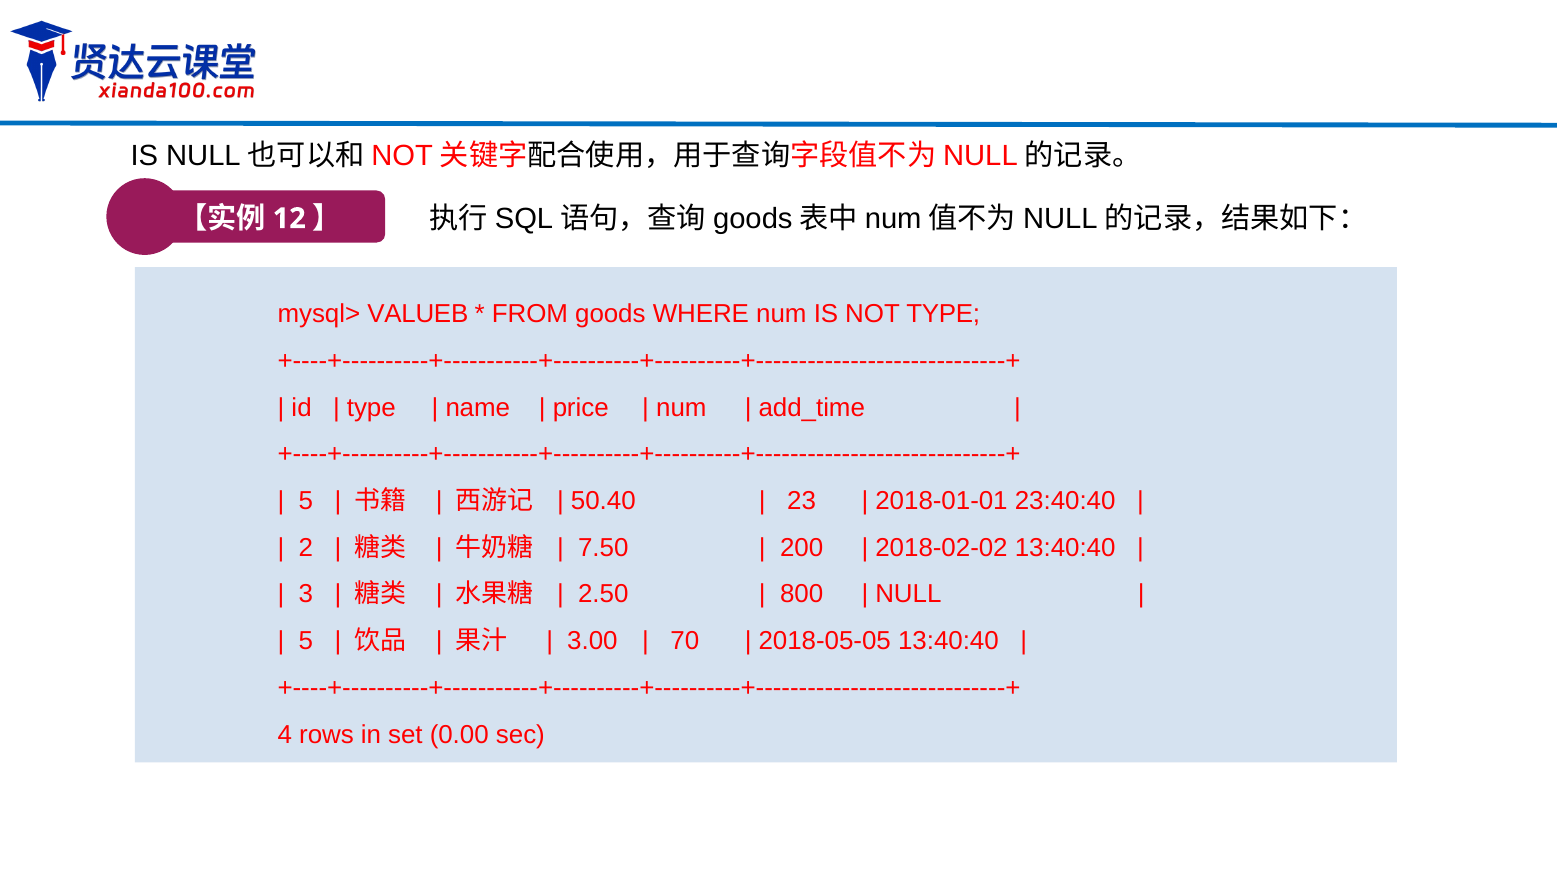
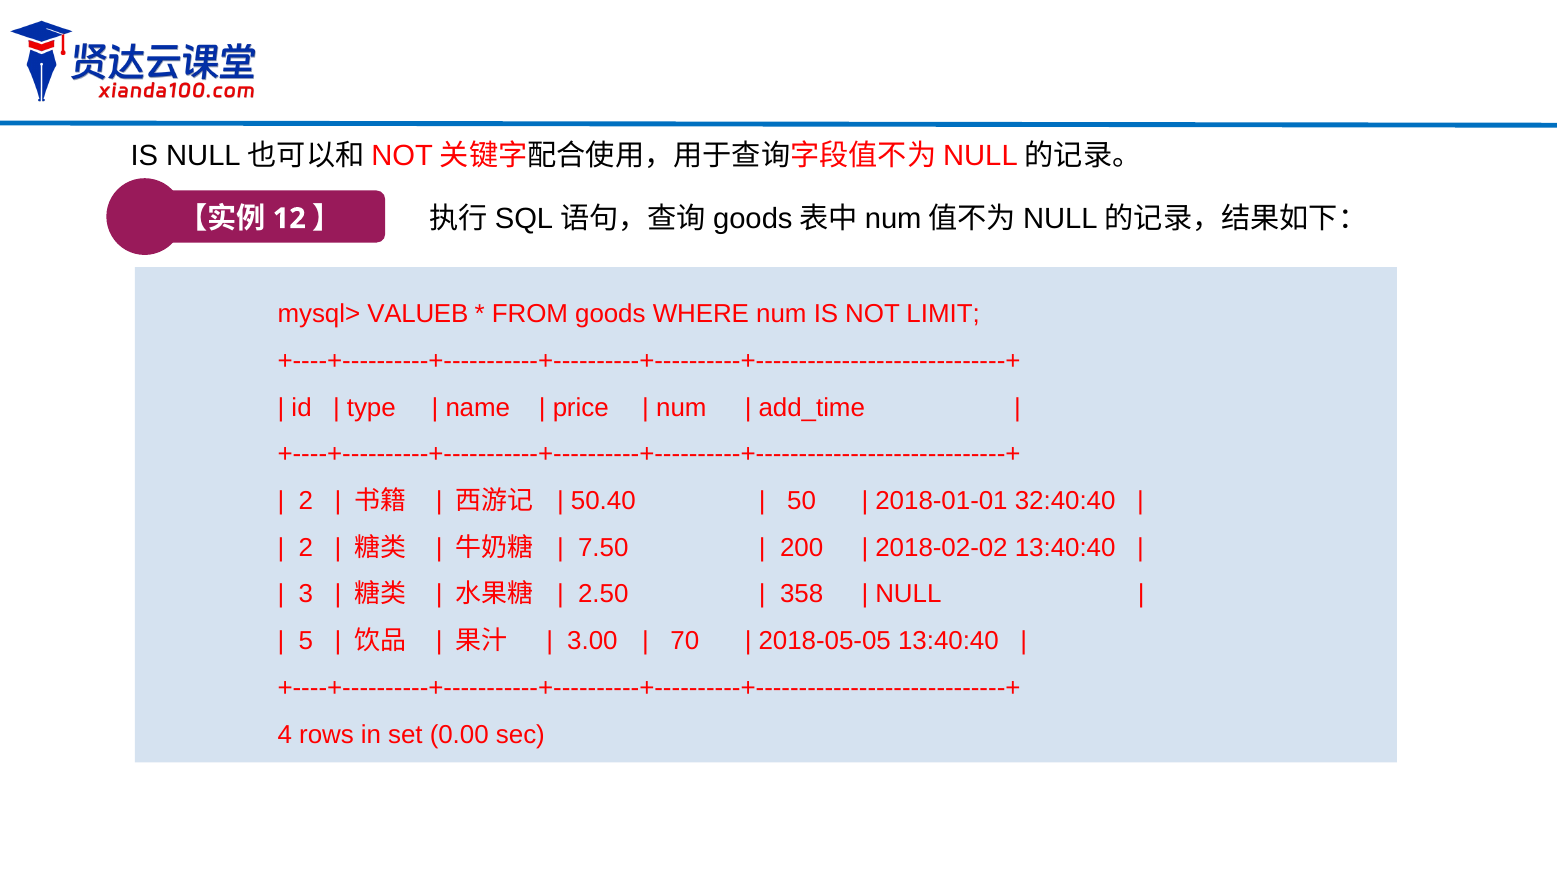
NOT TYPE: TYPE -> LIMIT (943, 314)
5: 5 -> 2 (306, 501)
23: 23 -> 50 (802, 501)
23:40:40: 23:40:40 -> 32:40:40 (1065, 501)
800: 800 -> 358 (802, 594)
